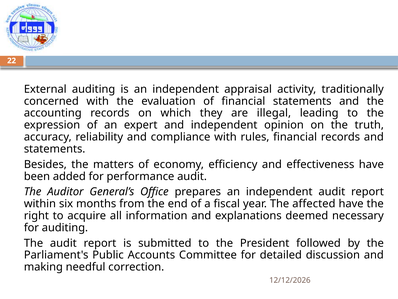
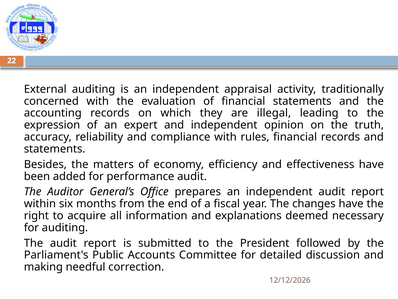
affected: affected -> changes (314, 203)
